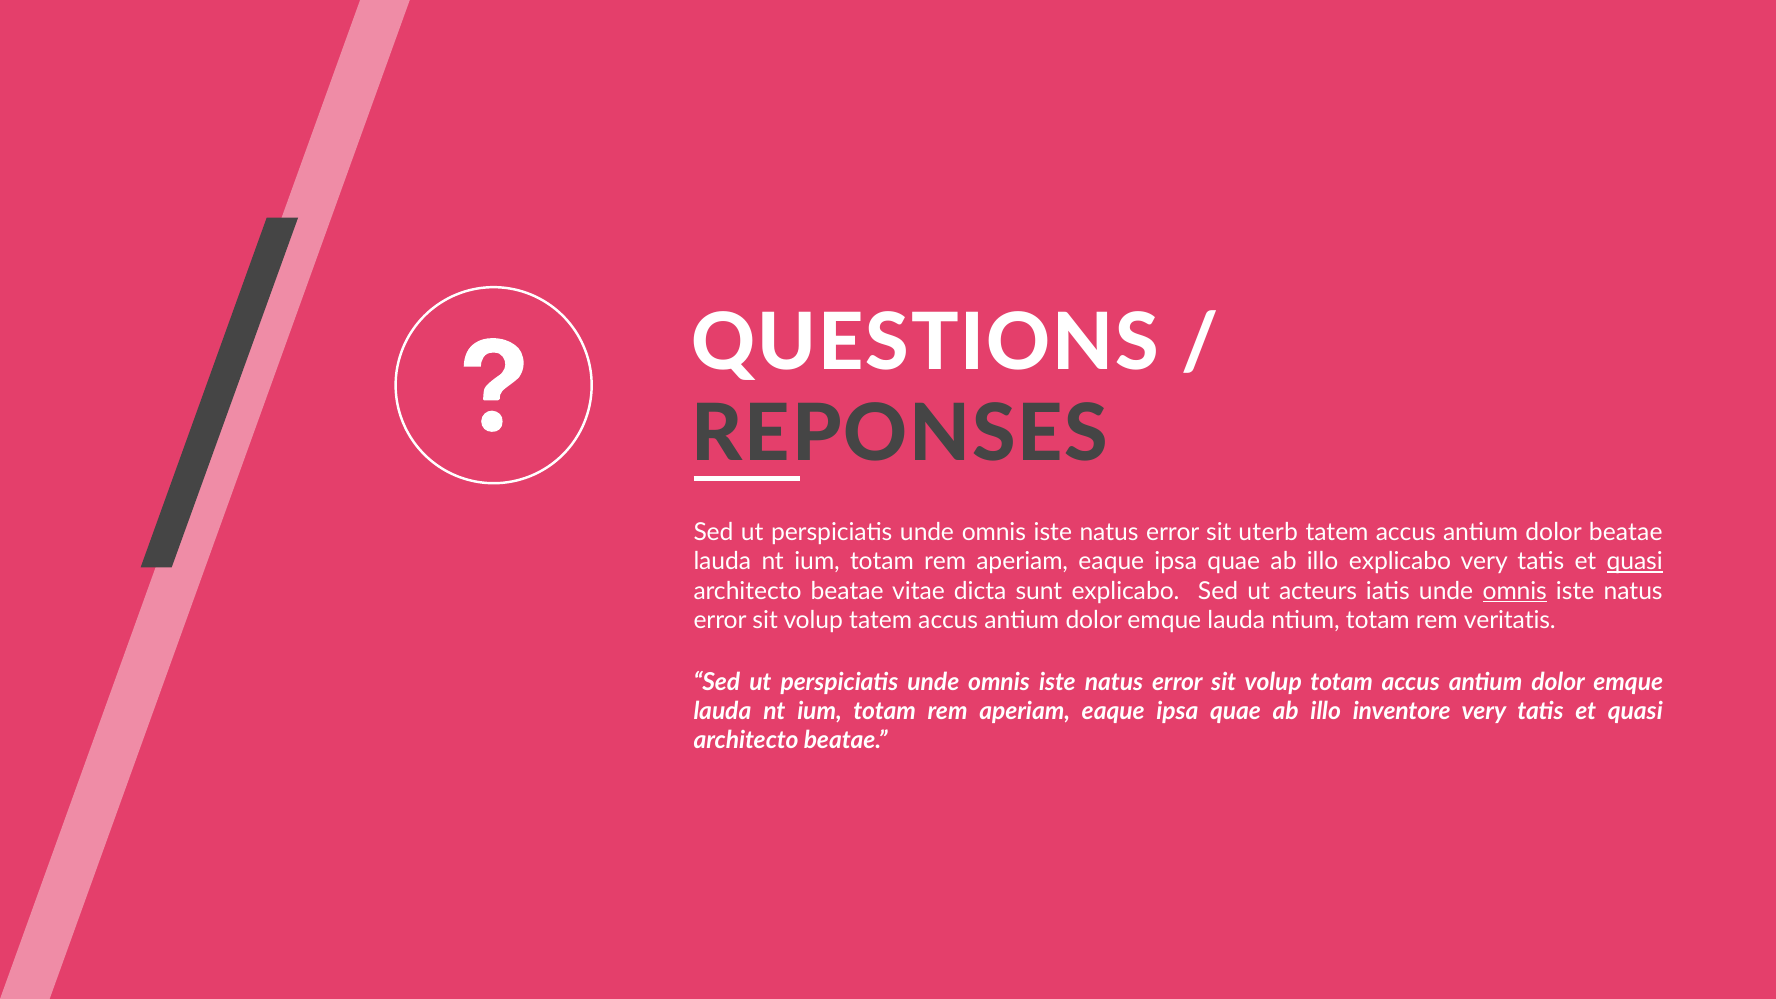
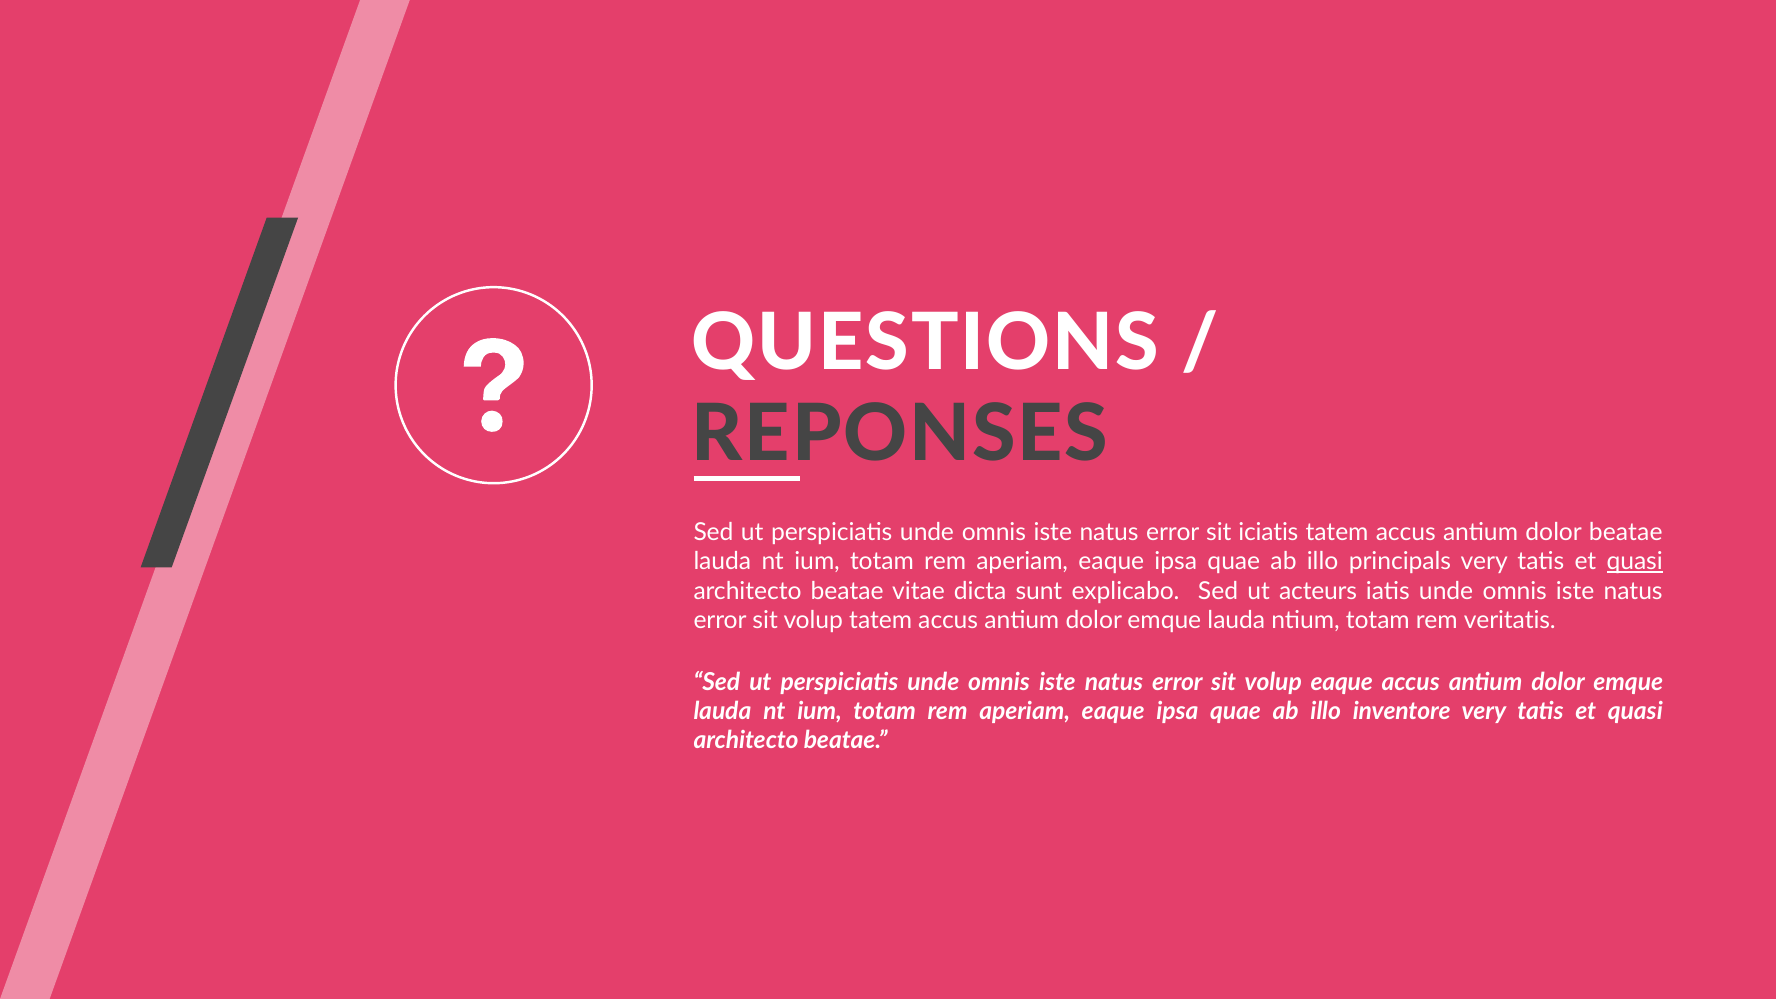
uterb: uterb -> iciatis (1268, 532)
illo explicabo: explicabo -> principals (1400, 562)
omnis underline: present -> none (1515, 591)
volup totam: totam -> eaque (1342, 682)
